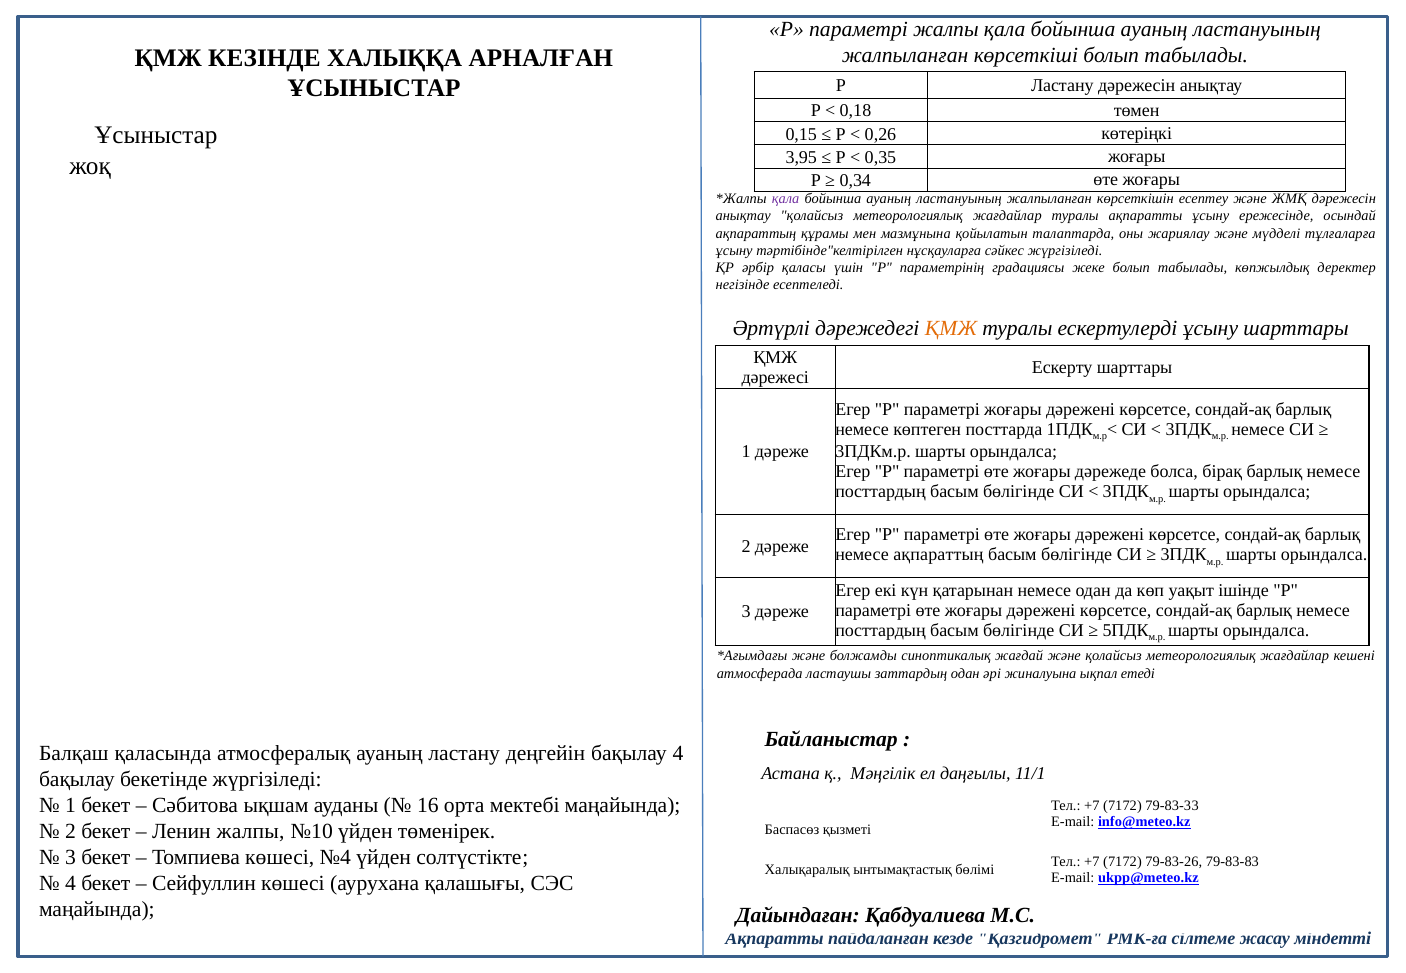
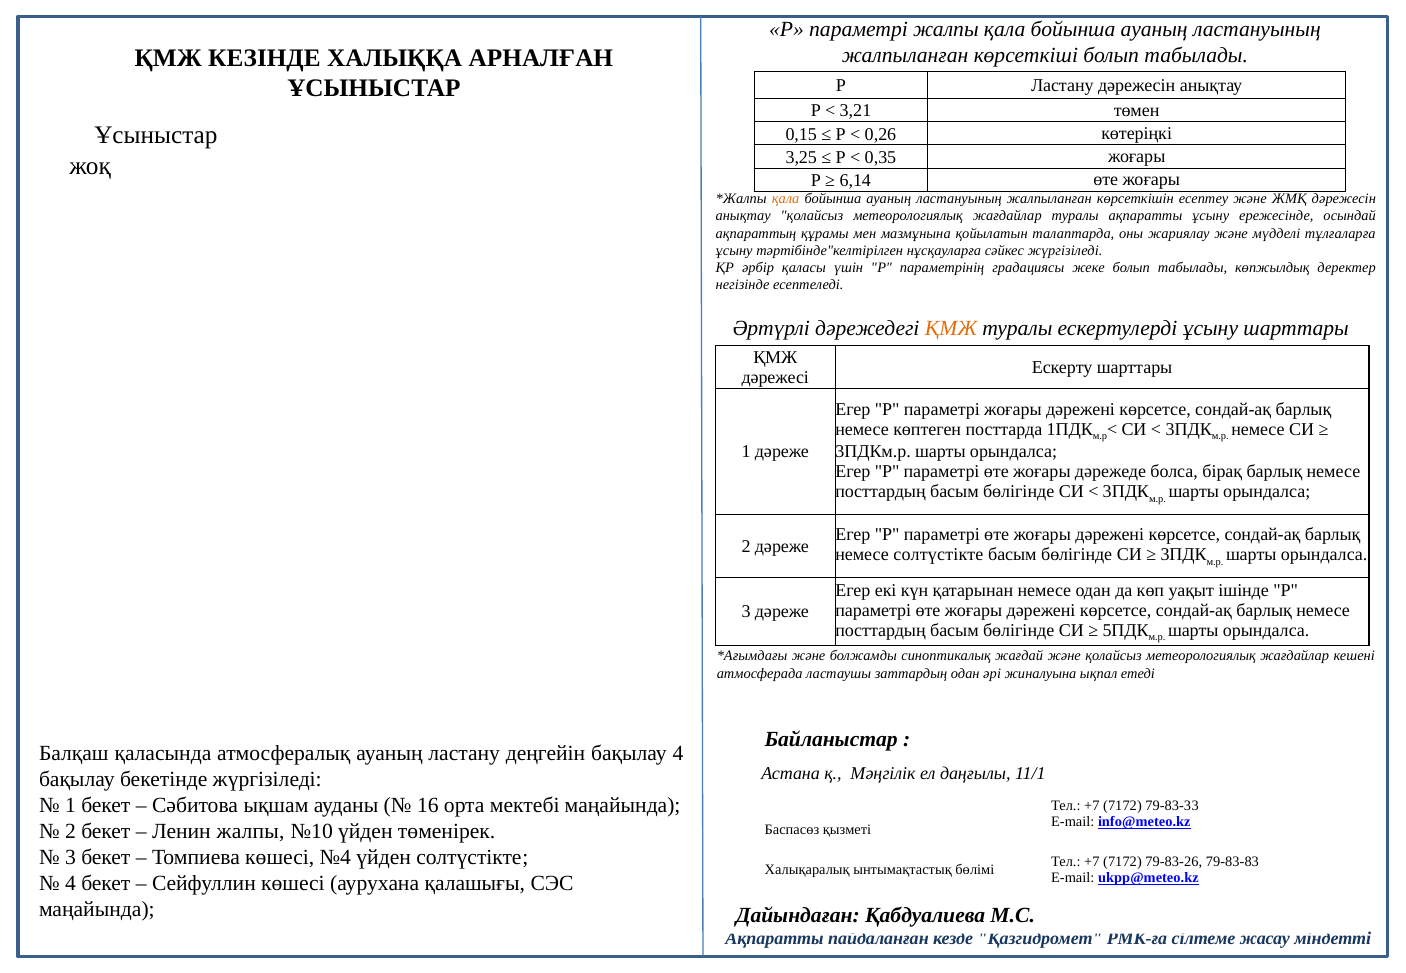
0,18: 0,18 -> 3,21 (856, 111)
3,95: 3,95 -> 3,25 (801, 157)
0,34: 0,34 -> 6,14 (855, 180)
қала colour: purple -> orange (786, 199)
немесе ақпараттың: ақпараттың -> солтүстікте (938, 555)
